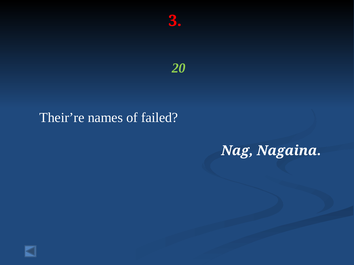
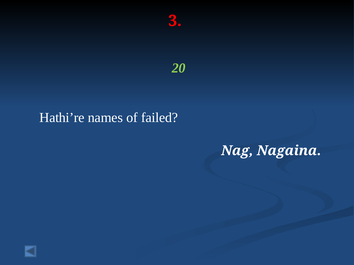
Their’re: Their’re -> Hathi’re (62, 118)
